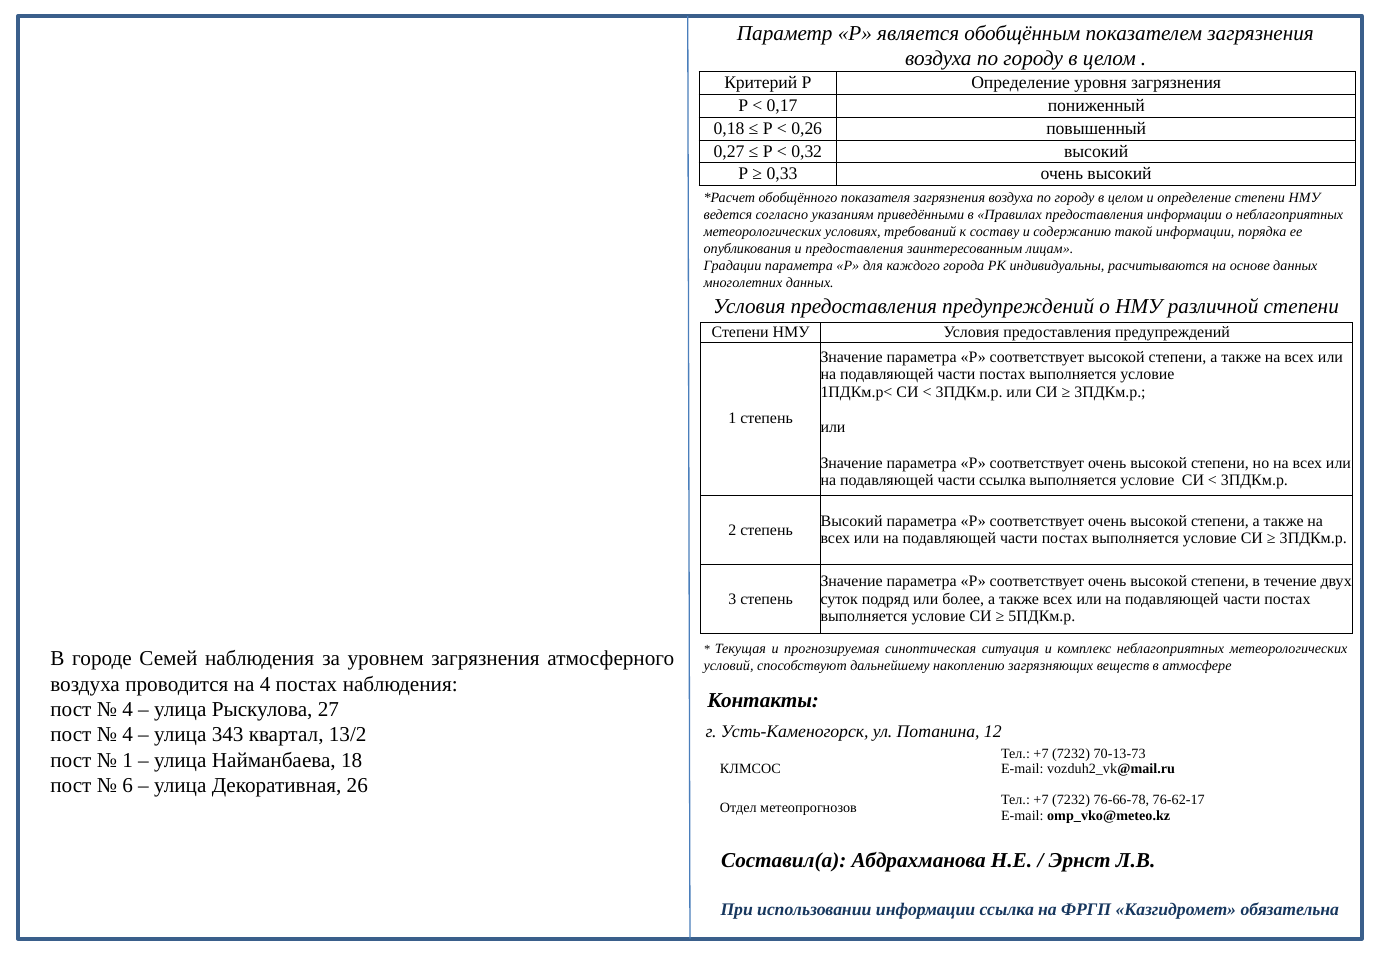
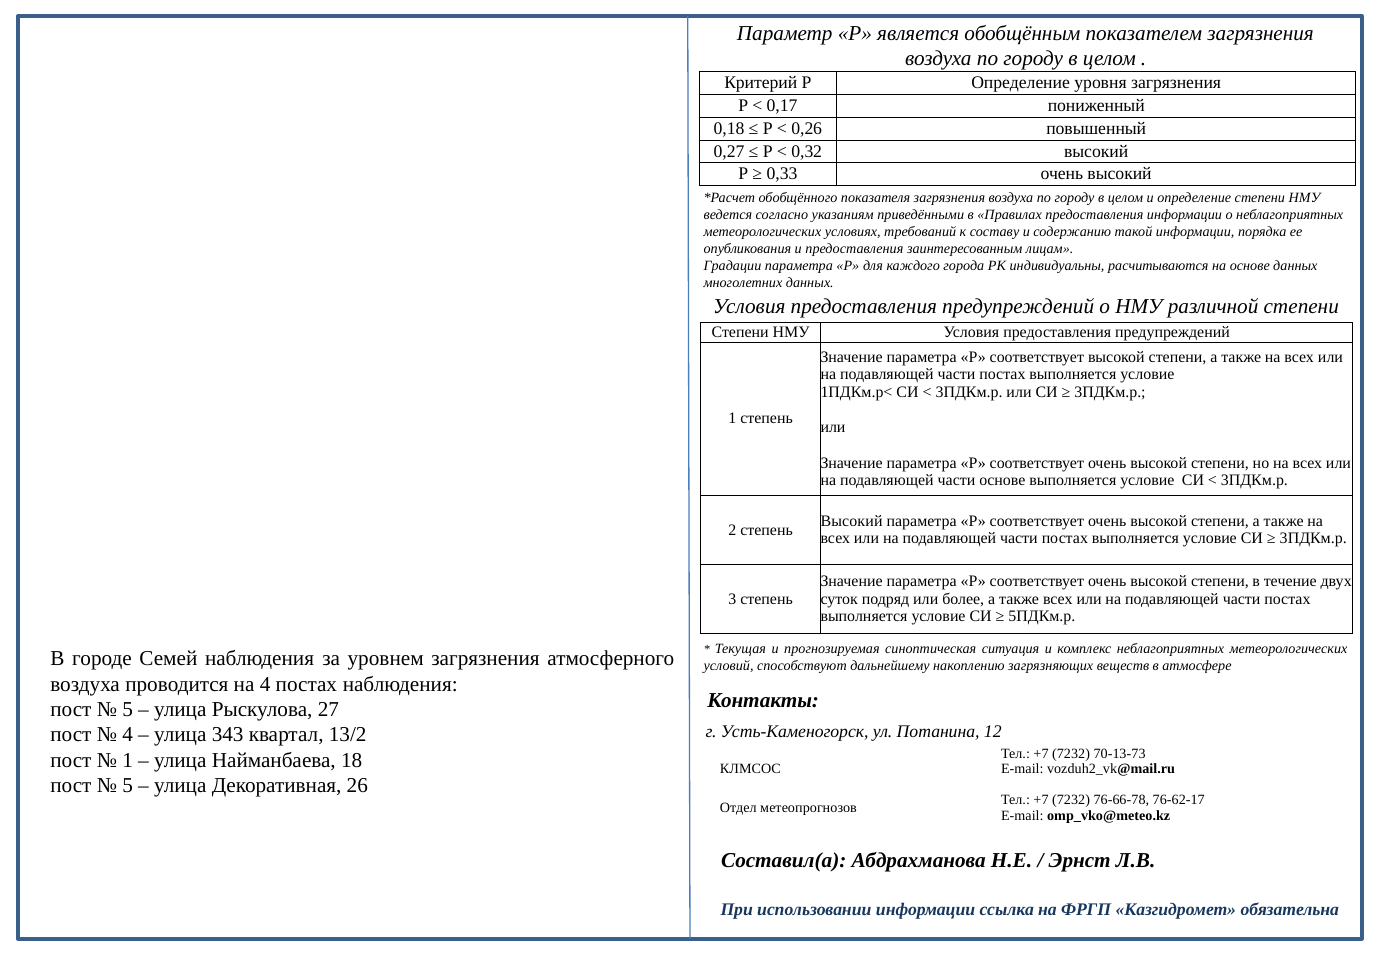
части ссылка: ссылка -> основе (1002, 481)
4: 4 -> 5 (128, 710)
6: 6 -> 5 (128, 786)
